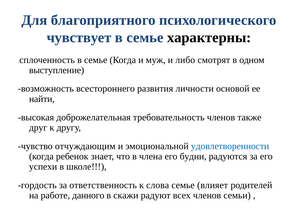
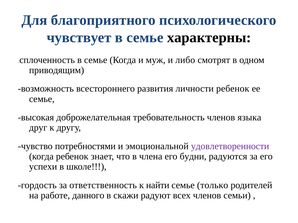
выступление: выступление -> приводящим (57, 70)
личности основой: основой -> ребенок (233, 89)
найти: найти -> семье (42, 99)
также: также -> языка (249, 118)
отчуждающим: отчуждающим -> потребностями (85, 146)
удовлетворенности colour: blue -> purple (230, 146)
слова: слова -> найти (158, 186)
влияет: влияет -> только (213, 186)
